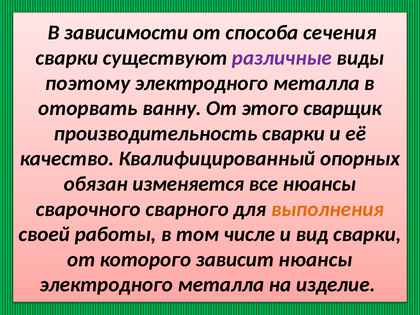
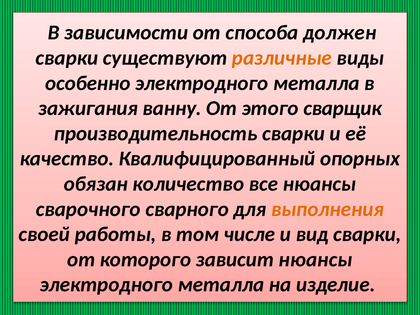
сечения: сечения -> должен (340, 33)
различные colour: purple -> orange (282, 58)
поэтому: поэтому -> особенно (88, 83)
оторвать: оторвать -> зажигания (88, 108)
изменяется: изменяется -> количество (188, 184)
